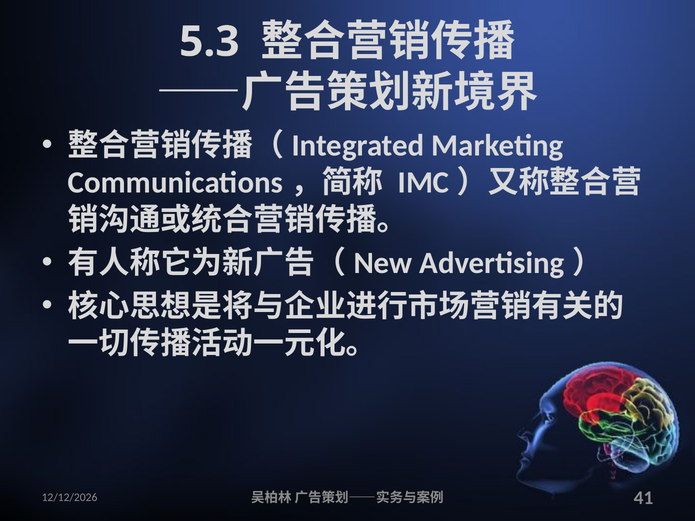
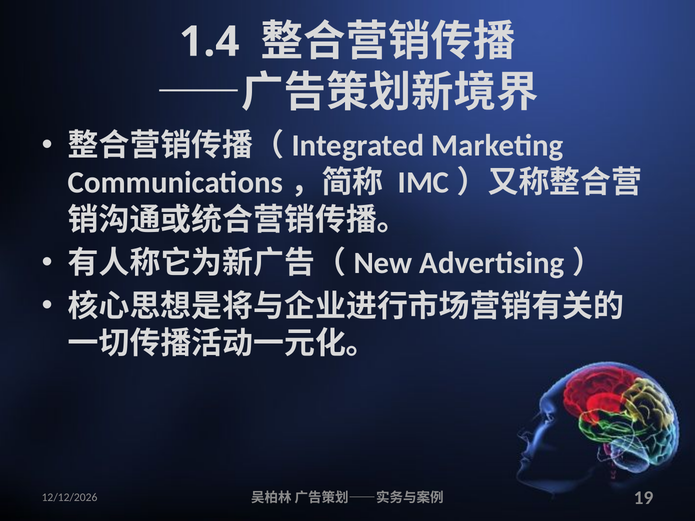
5.3: 5.3 -> 1.4 (209, 42)
41: 41 -> 19 (644, 498)
